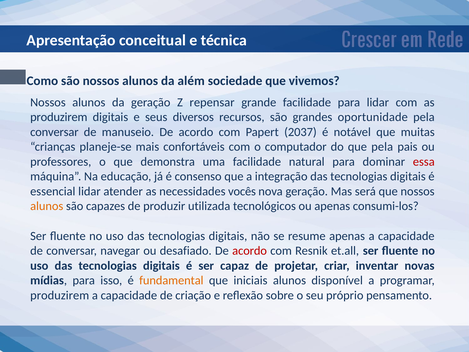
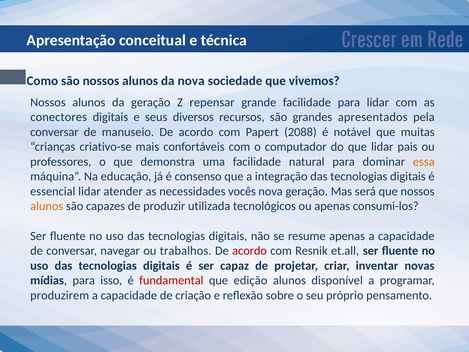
da além: além -> nova (191, 81)
produzirem: produzirem -> conectores (59, 117)
oportunidade: oportunidade -> apresentados (373, 117)
2037: 2037 -> 2088 (300, 132)
planeje-se: planeje-se -> criativo-se (106, 147)
que pela: pela -> lidar (382, 147)
essa colour: red -> orange (424, 162)
desafiado: desafiado -> trabalhos (186, 251)
fundamental colour: orange -> red (171, 280)
iniciais: iniciais -> edição (250, 280)
